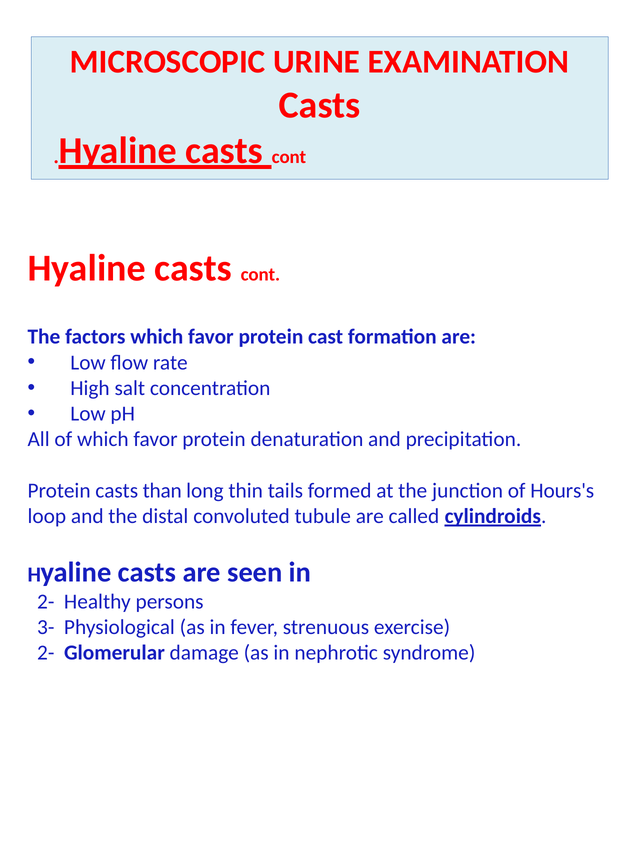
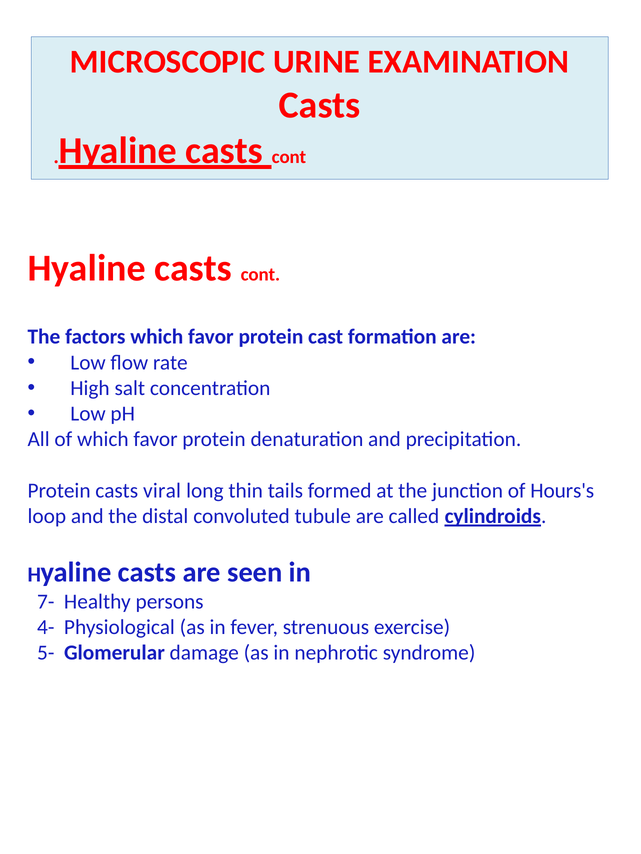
than: than -> viral (162, 491)
2-: 2- -> 7- (46, 602)
3-: 3- -> 4- (46, 628)
2-: 2- -> 5- (46, 653)
